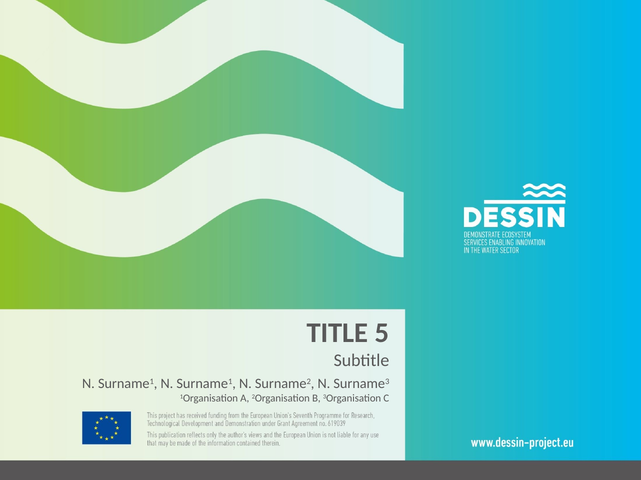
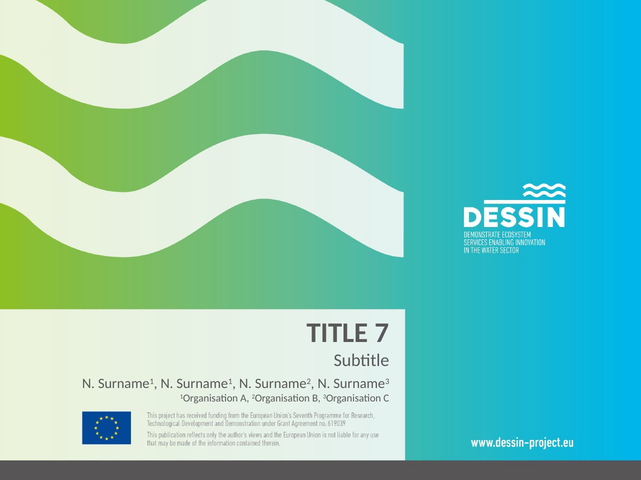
5: 5 -> 7 (382, 333)
